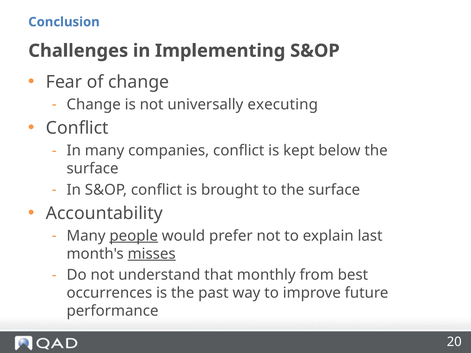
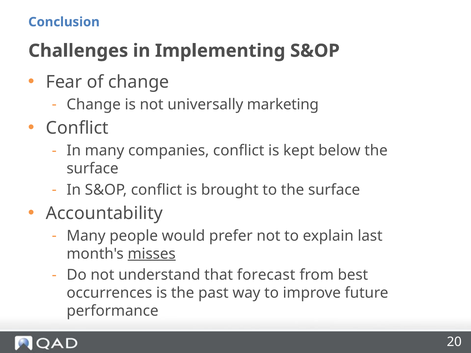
executing: executing -> marketing (283, 105)
people underline: present -> none (134, 236)
monthly: monthly -> forecast (266, 275)
